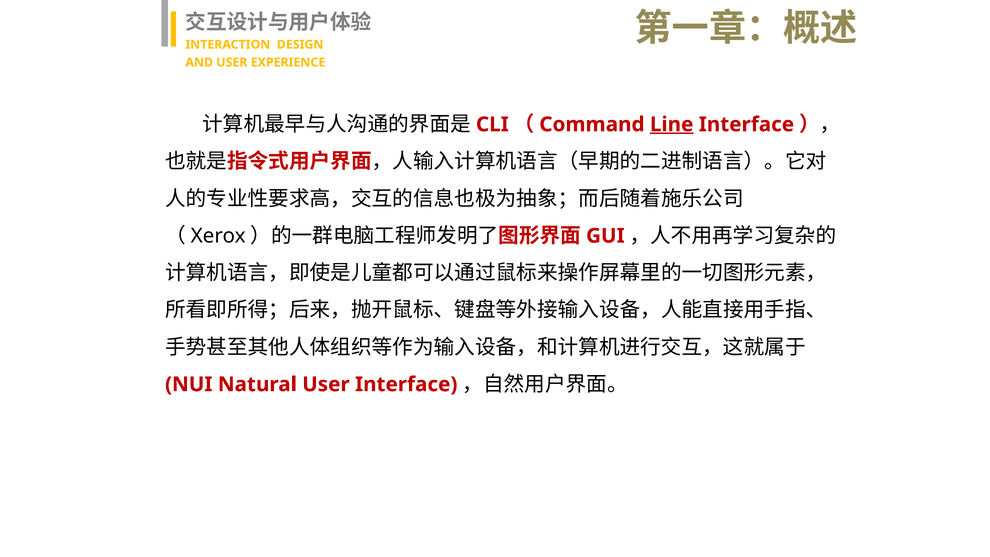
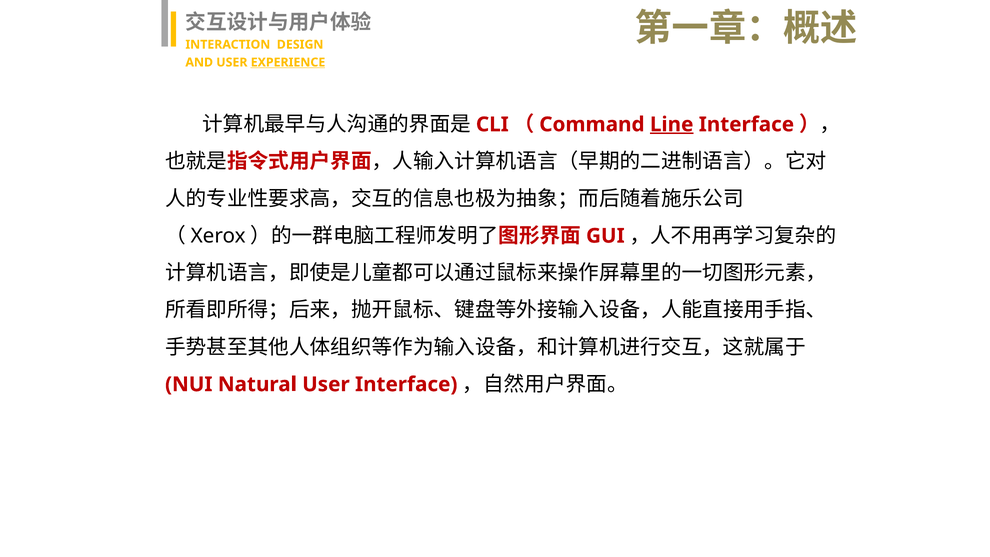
EXPERIENCE underline: none -> present (288, 62)
